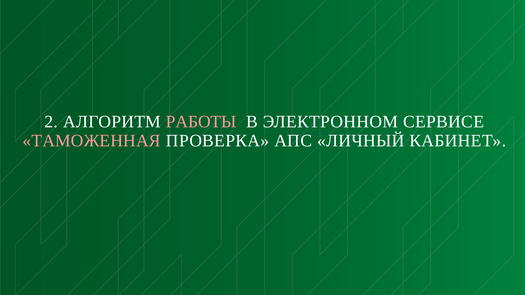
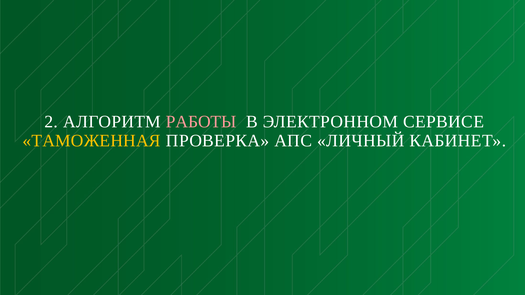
ТАМОЖЕННАЯ colour: pink -> yellow (92, 141)
